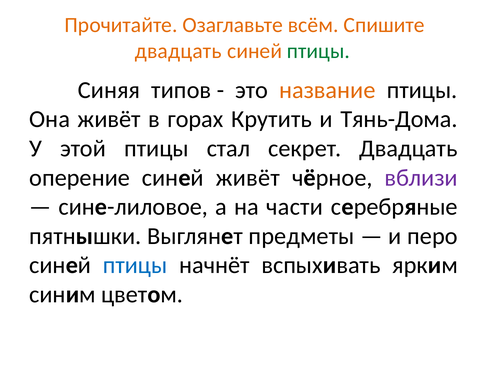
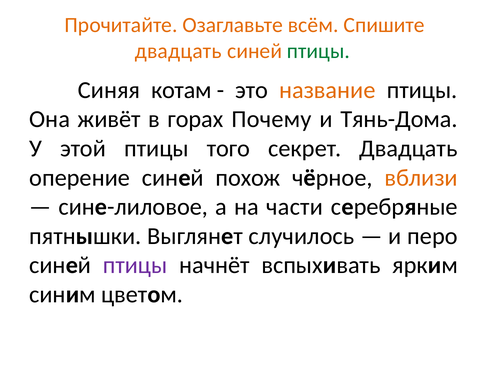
типов: типов -> котам (181, 90)
Крутить: Крутить -> Почему (271, 119)
стал: стал -> того (228, 149)
синей живёт: живёт -> похож (248, 178)
вблизи colour: purple -> orange (421, 178)
предметы: предметы -> случилось (302, 236)
птицы colour: blue -> purple (135, 265)
